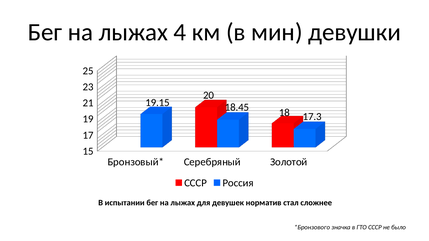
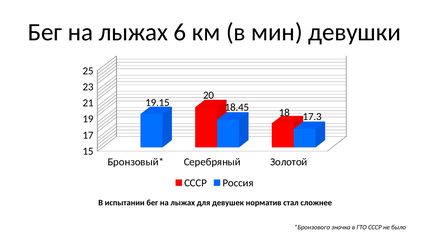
4: 4 -> 6 (180, 32)
